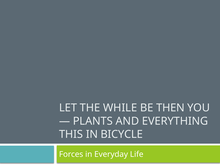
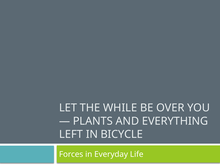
THEN: THEN -> OVER (170, 108)
THIS: THIS -> LEFT (71, 134)
